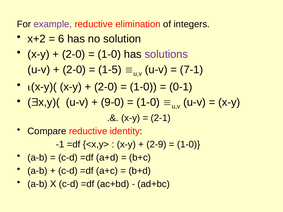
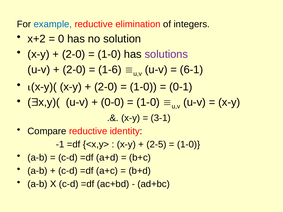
example colour: purple -> blue (53, 24)
6: 6 -> 0 (61, 39)
1-5: 1-5 -> 1-6 (110, 70)
7-1: 7-1 -> 6-1 (192, 70)
9-0: 9-0 -> 0-0 (112, 102)
2-1: 2-1 -> 3-1 (161, 118)
2-9: 2-9 -> 2-5 (156, 145)
